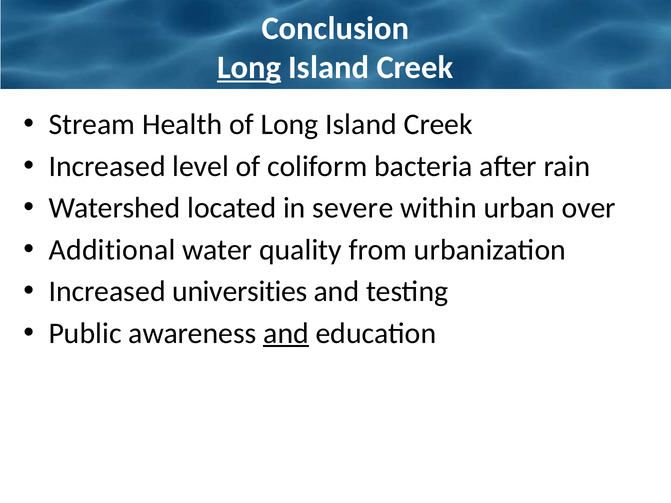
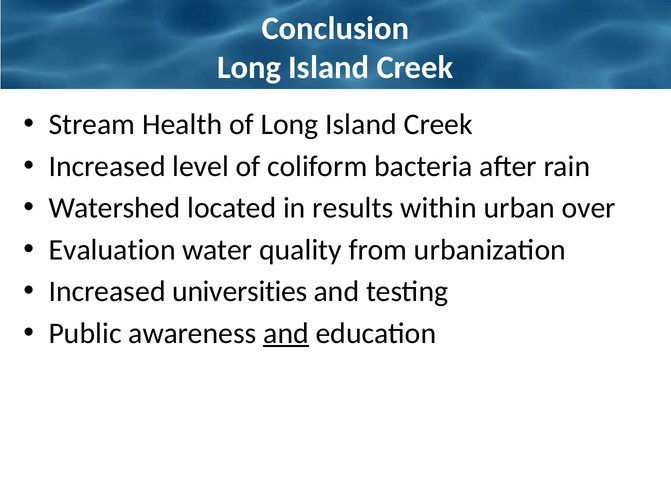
Long underline: present -> none (249, 68)
severe: severe -> results (353, 208)
Additional: Additional -> Evaluation (112, 250)
